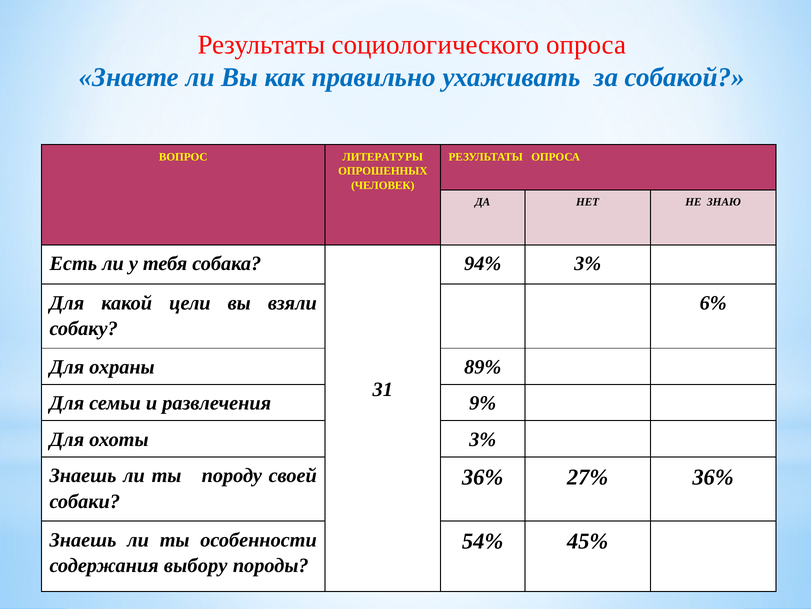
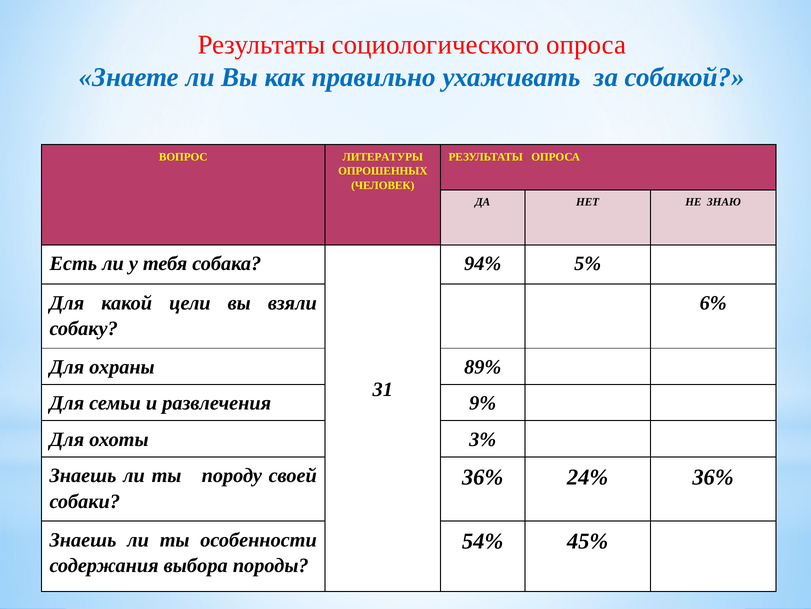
94% 3%: 3% -> 5% (588, 263)
27%: 27% -> 24% (588, 477)
выбору: выбору -> выбора (196, 565)
